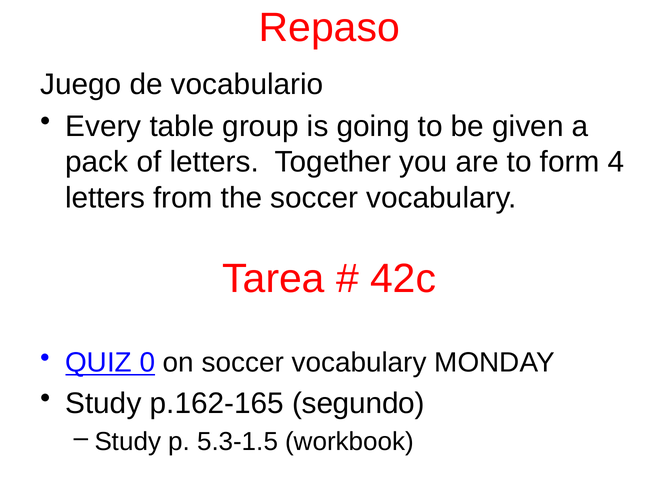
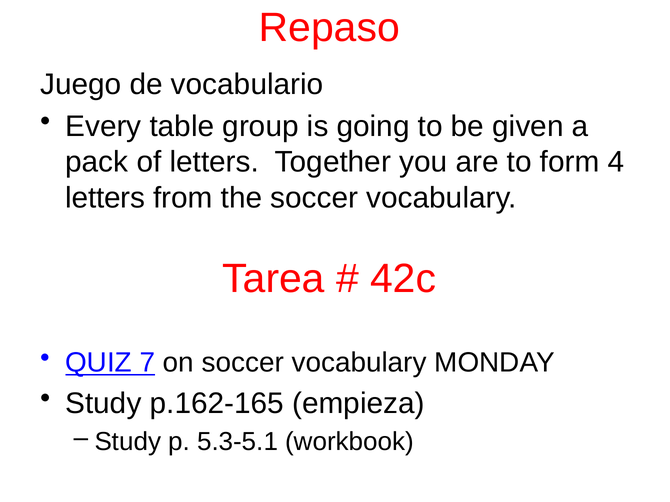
0: 0 -> 7 (147, 363)
segundo: segundo -> empieza (358, 404)
5.3-1.5: 5.3-1.5 -> 5.3-5.1 (238, 442)
